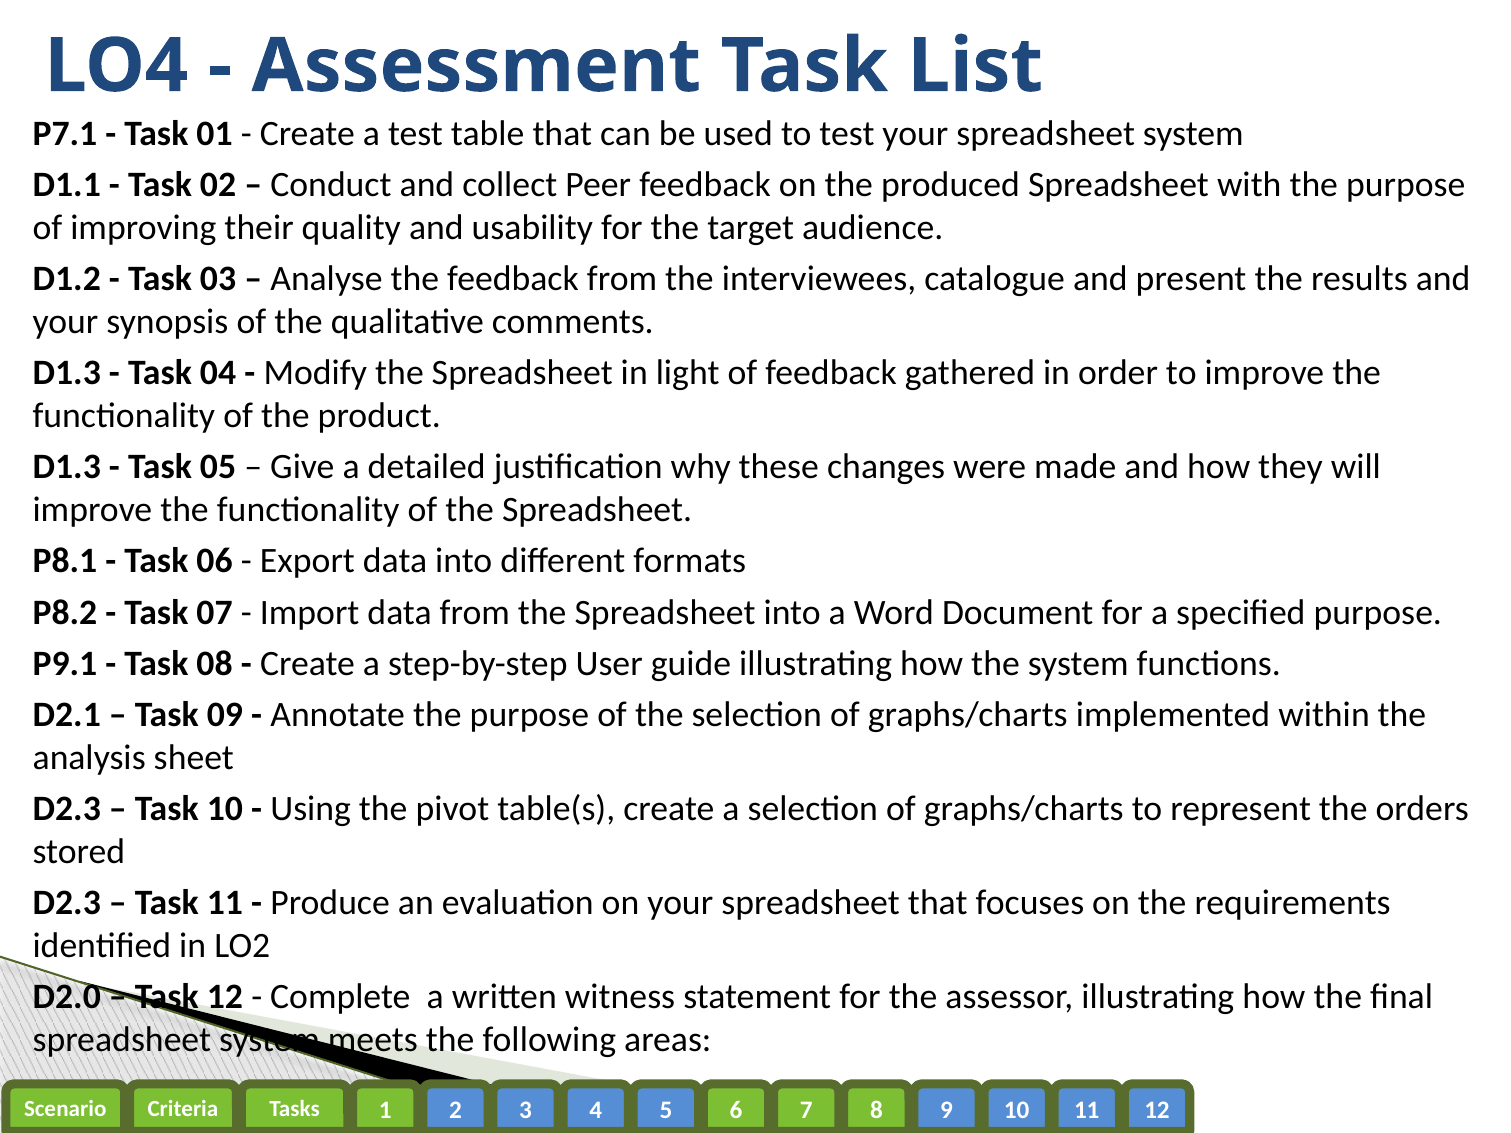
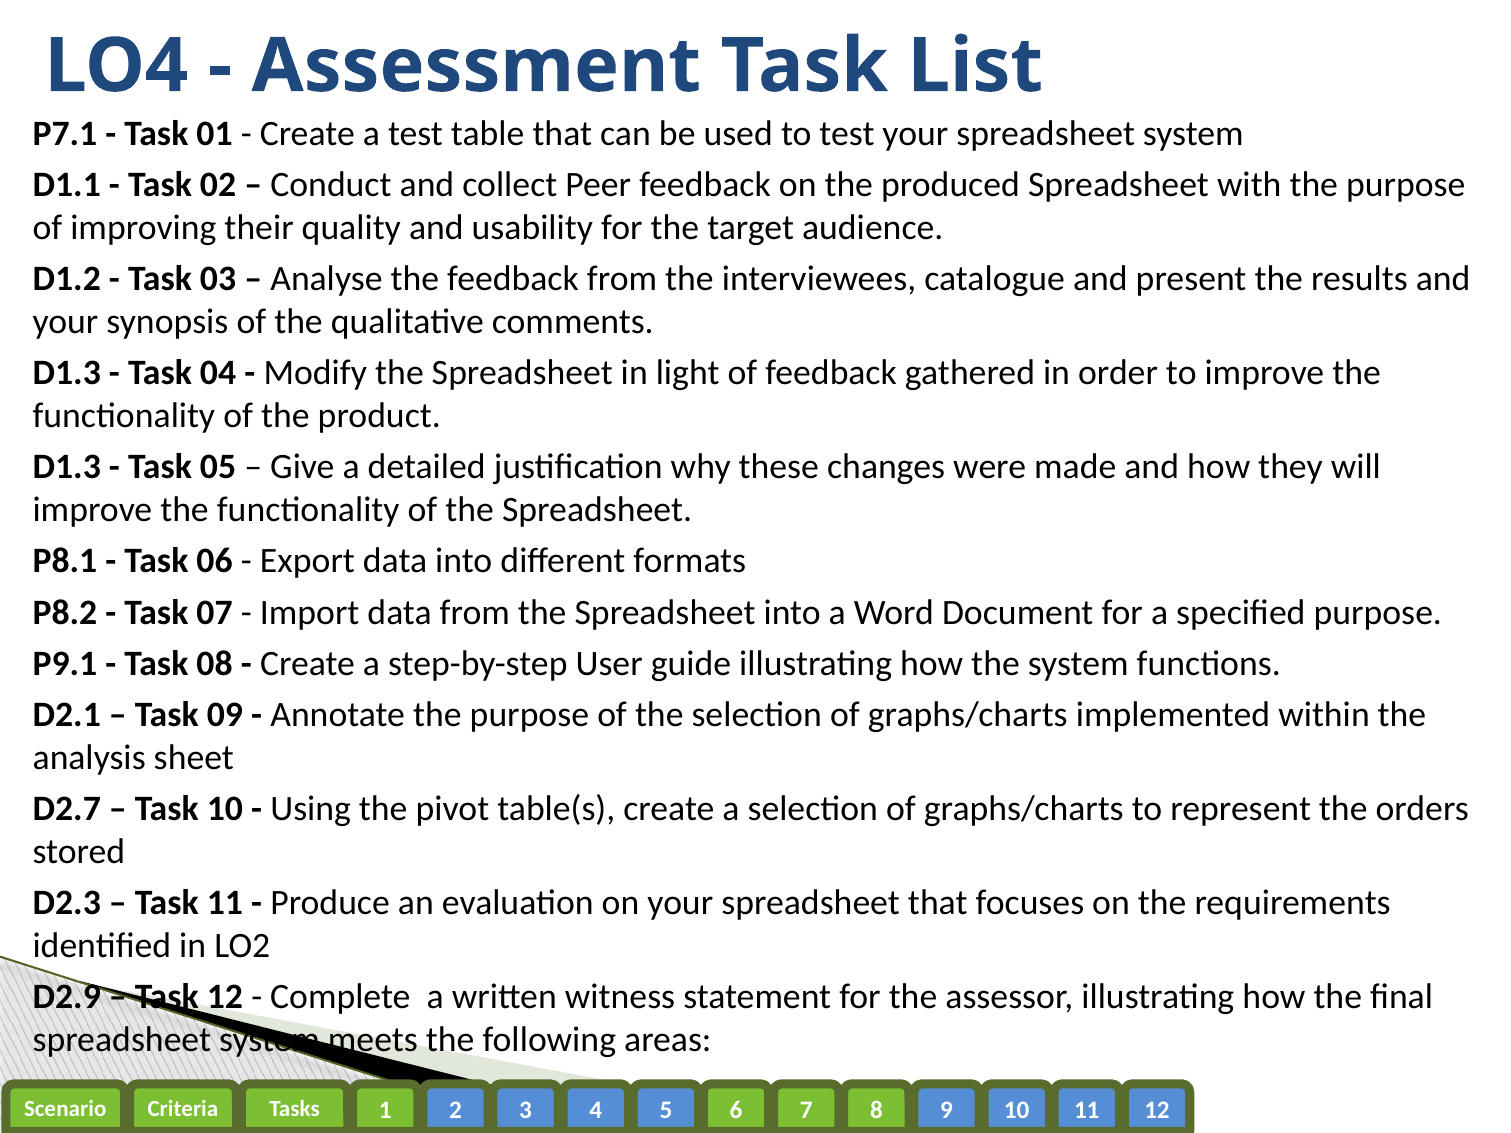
D2.3: D2.3 -> D2.7 (67, 809)
D2.0: D2.0 -> D2.9 (67, 997)
